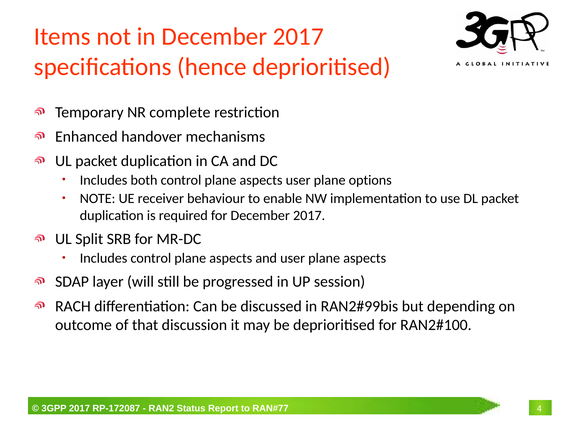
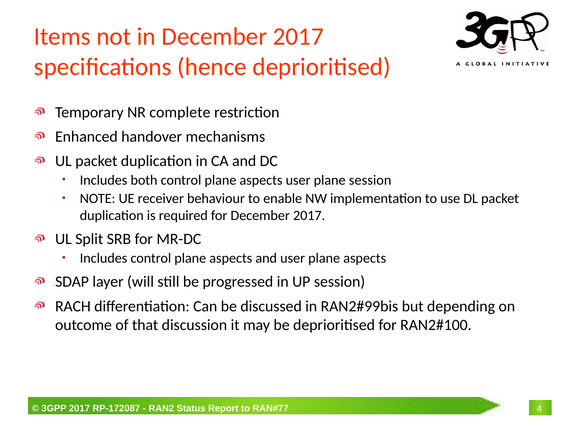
plane options: options -> session (370, 180)
